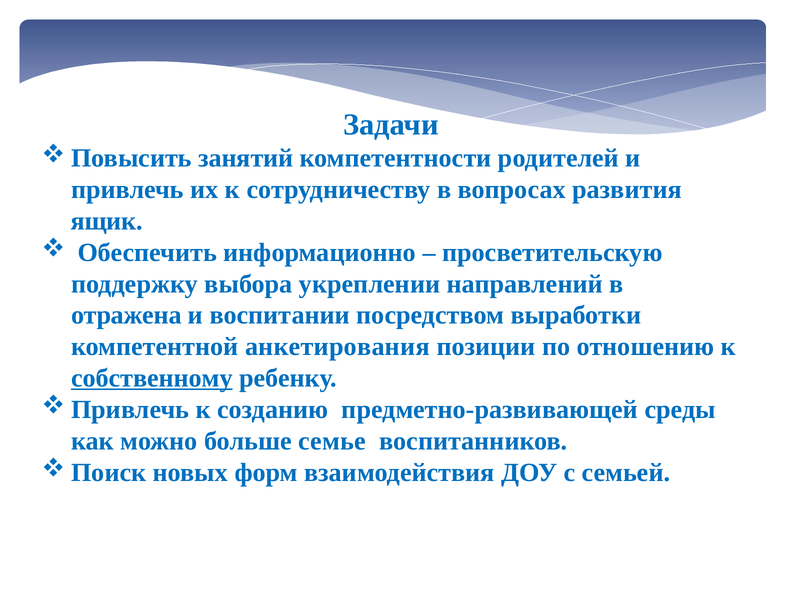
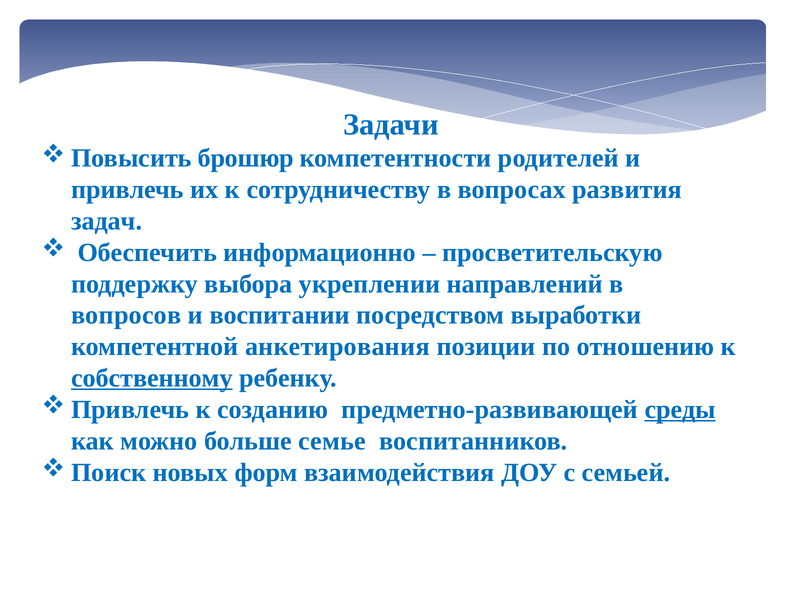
занятий: занятий -> брошюр (246, 158)
ящик: ящик -> задач (107, 221)
отражена: отражена -> вопросов (126, 315)
среды underline: none -> present (680, 409)
